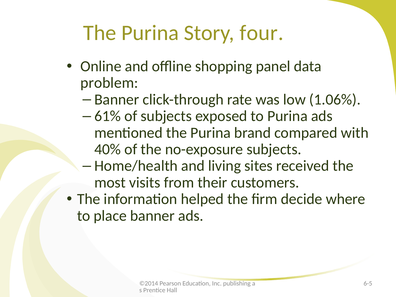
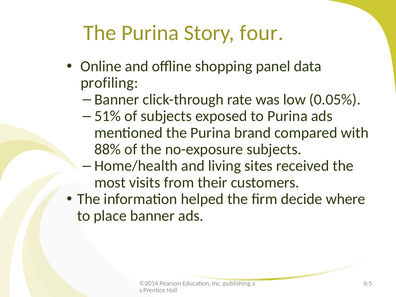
problem: problem -> profiling (109, 83)
1.06%: 1.06% -> 0.05% (335, 99)
61%: 61% -> 51% (108, 116)
40%: 40% -> 88% (108, 149)
